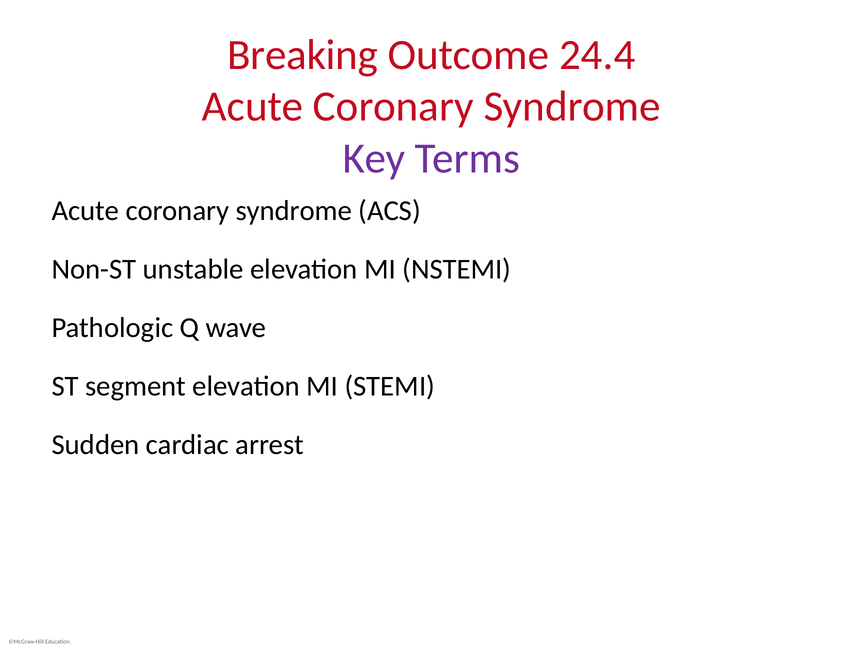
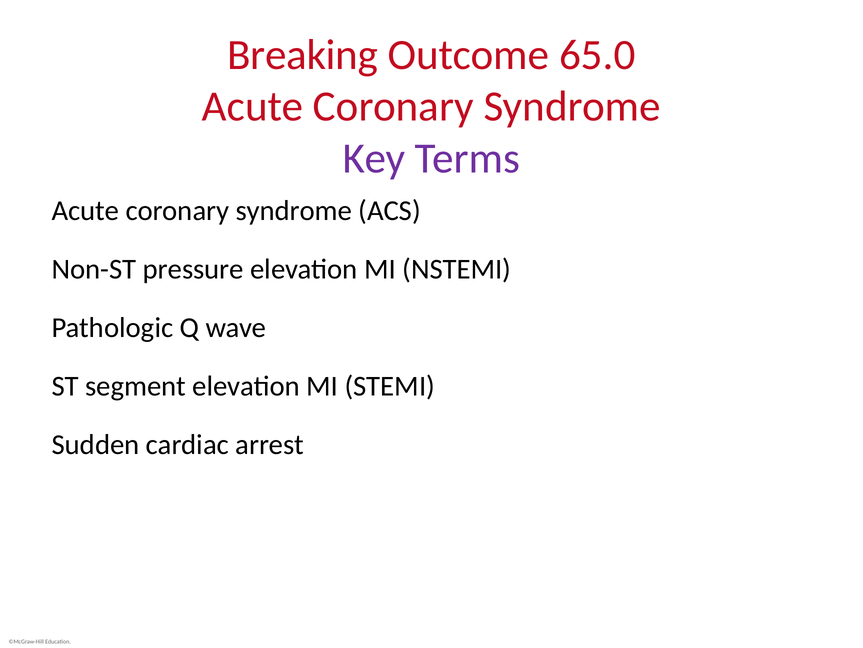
24.4: 24.4 -> 65.0 (597, 55)
unstable: unstable -> pressure (193, 269)
